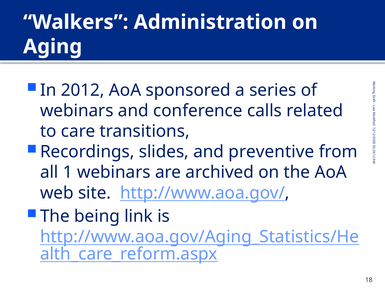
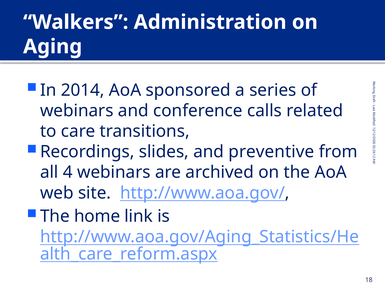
2012: 2012 -> 2014 (83, 90)
all 1: 1 -> 4 (68, 172)
being: being -> home (97, 216)
